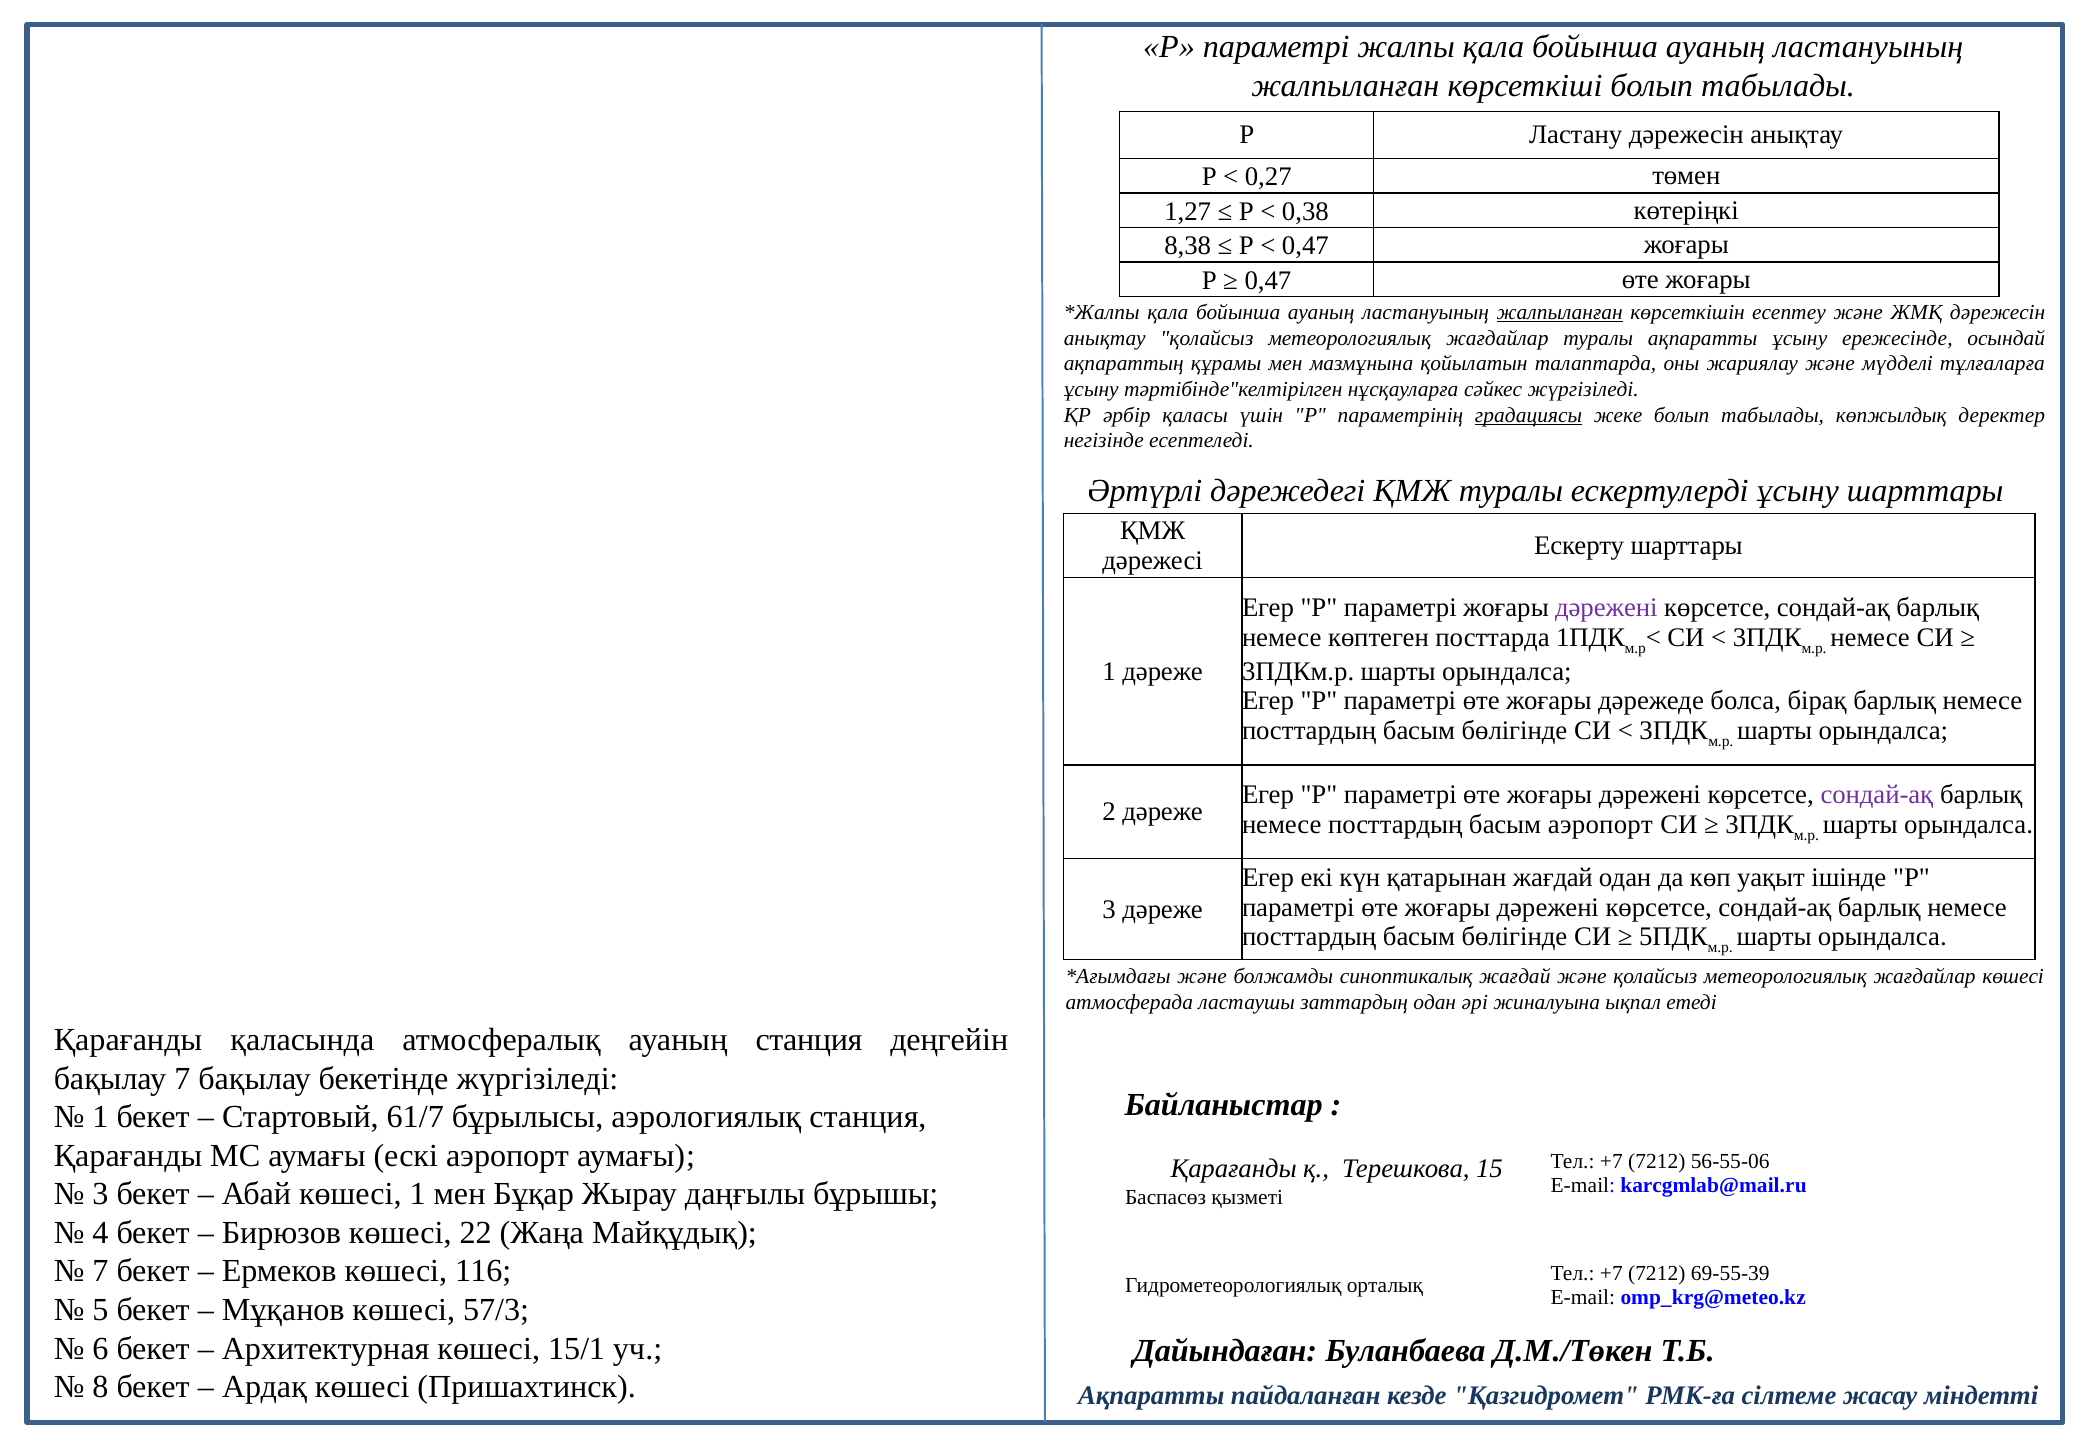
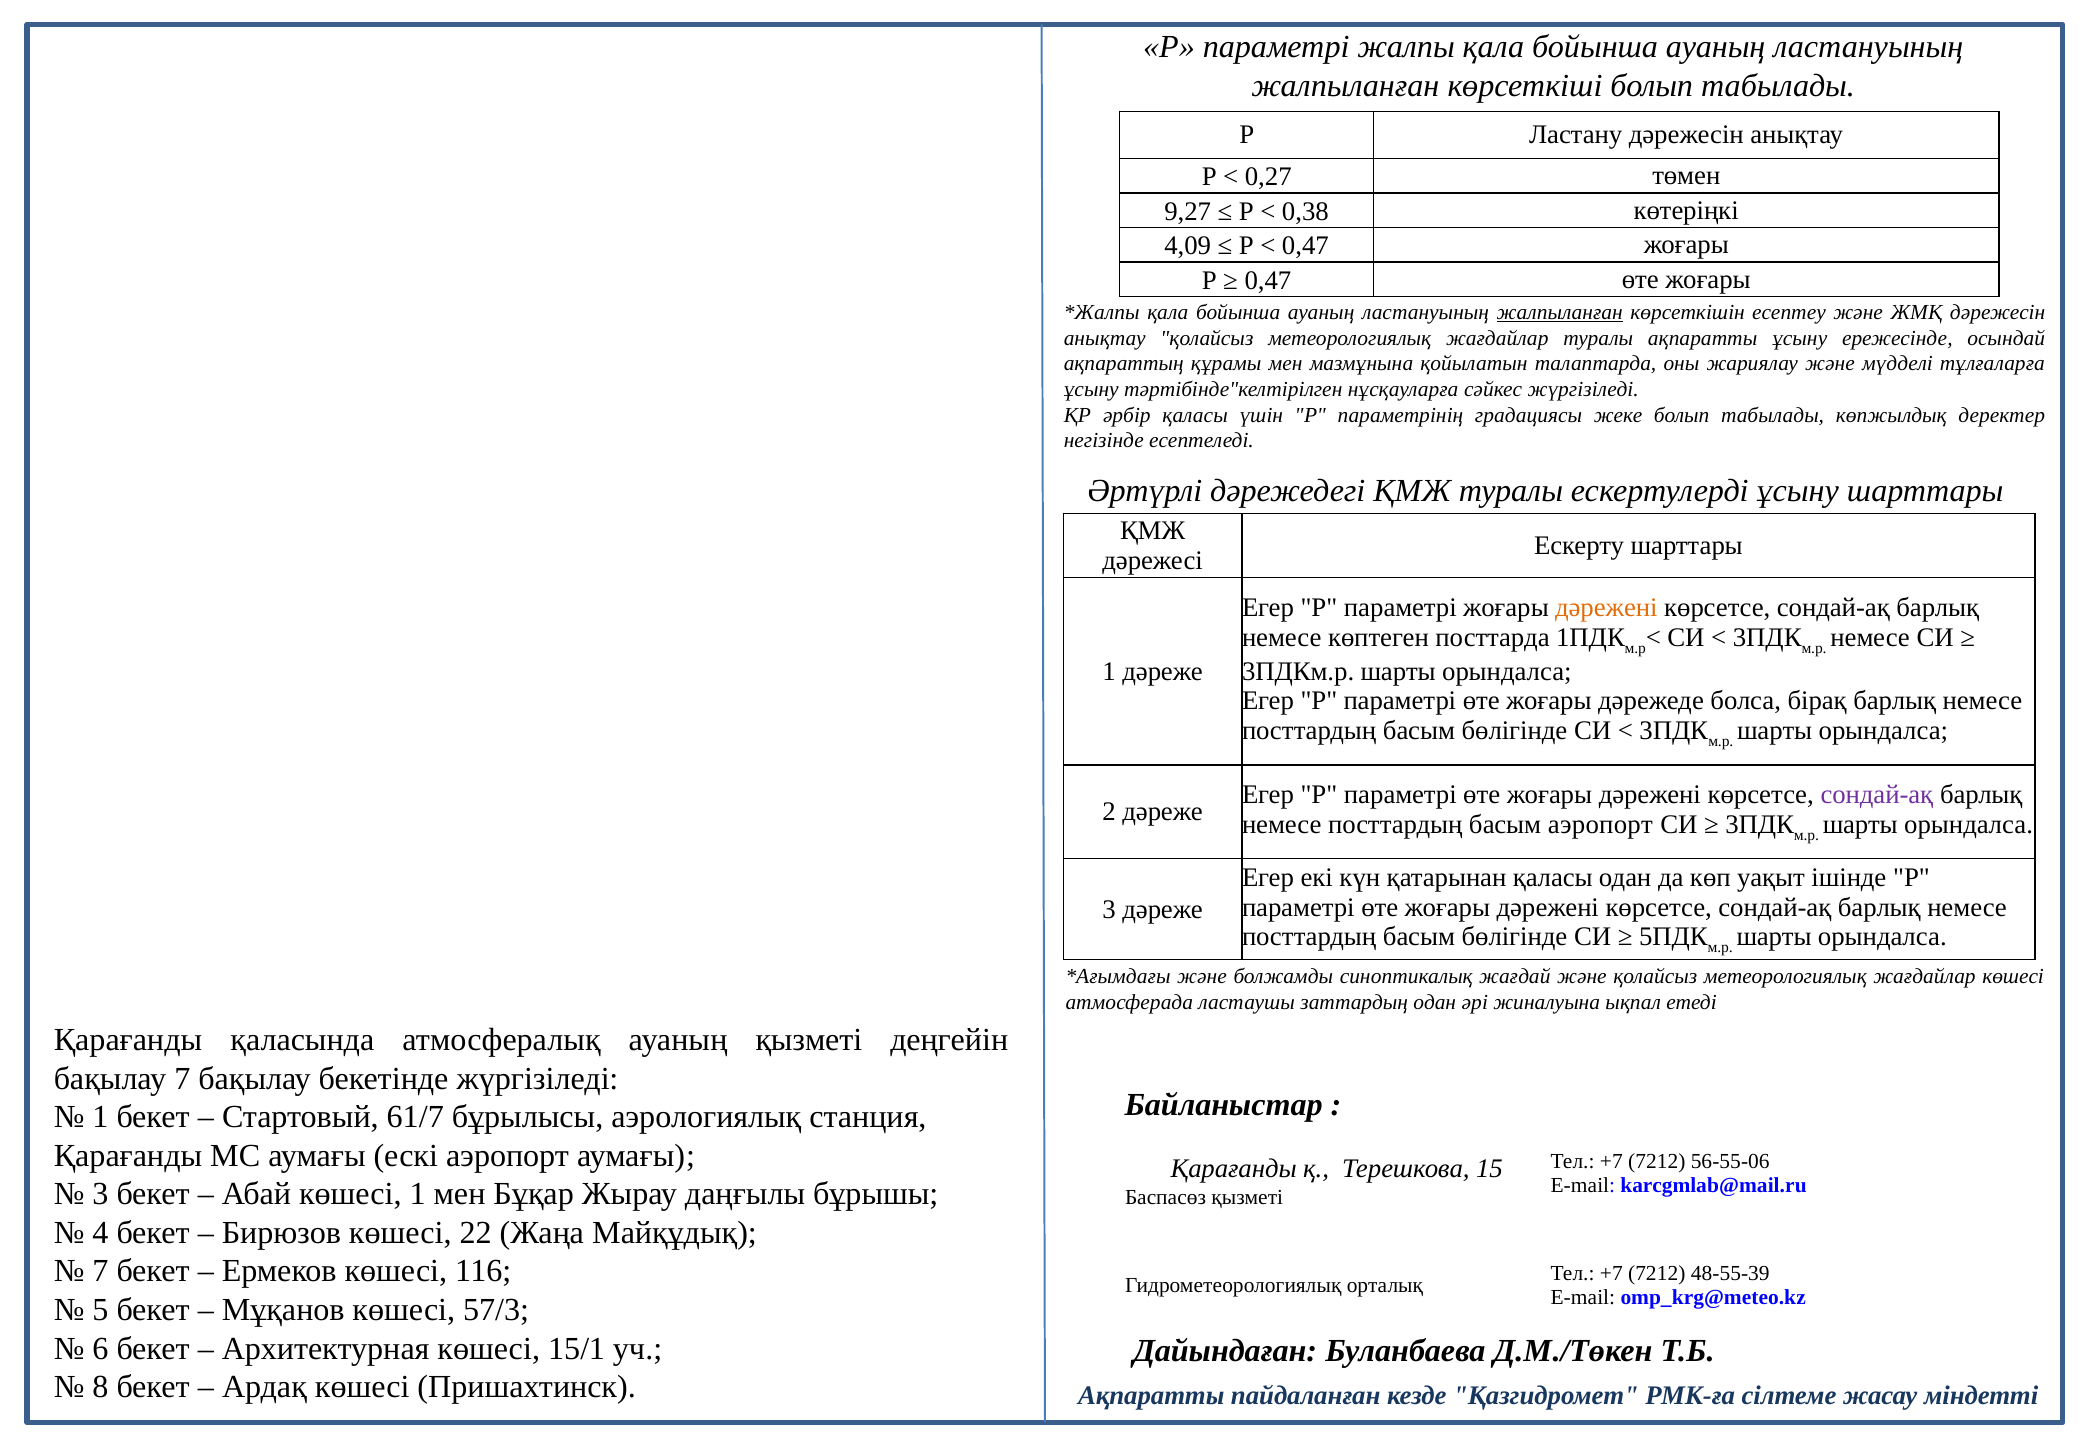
1,27: 1,27 -> 9,27 (1188, 211)
8,38: 8,38 -> 4,09 (1188, 246)
градациясы underline: present -> none (1529, 415)
дәрежені colour: purple -> orange (1606, 608)
қатарынан жағдай: жағдай -> қаласы (1553, 878)
ауаның станция: станция -> қызметі (809, 1040)
69-55-39: 69-55-39 -> 48-55-39 (1730, 1273)
